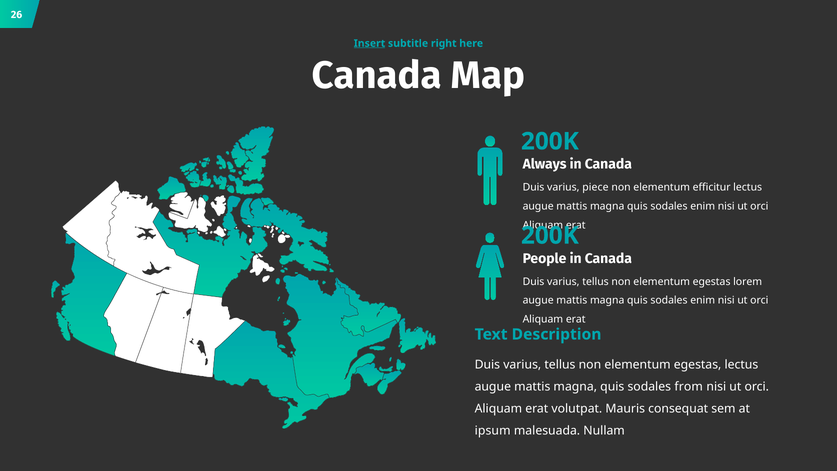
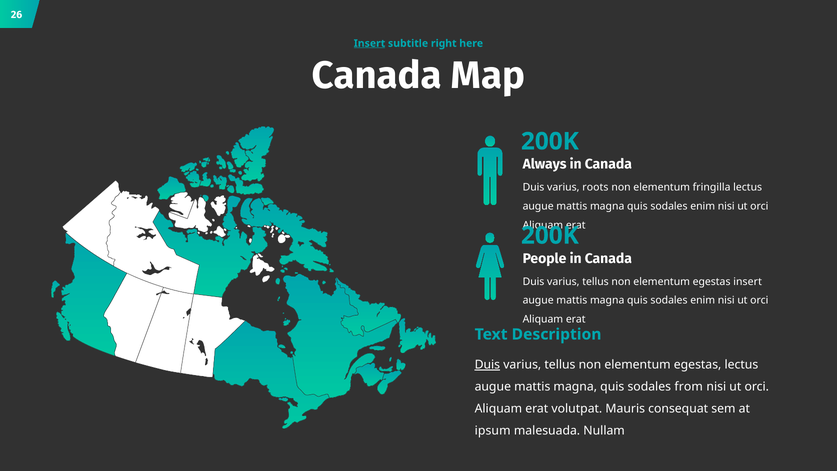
piece: piece -> roots (595, 187)
efficitur: efficitur -> fringilla (712, 187)
egestas lorem: lorem -> insert (748, 281)
Duis underline: none -> present (487, 365)
